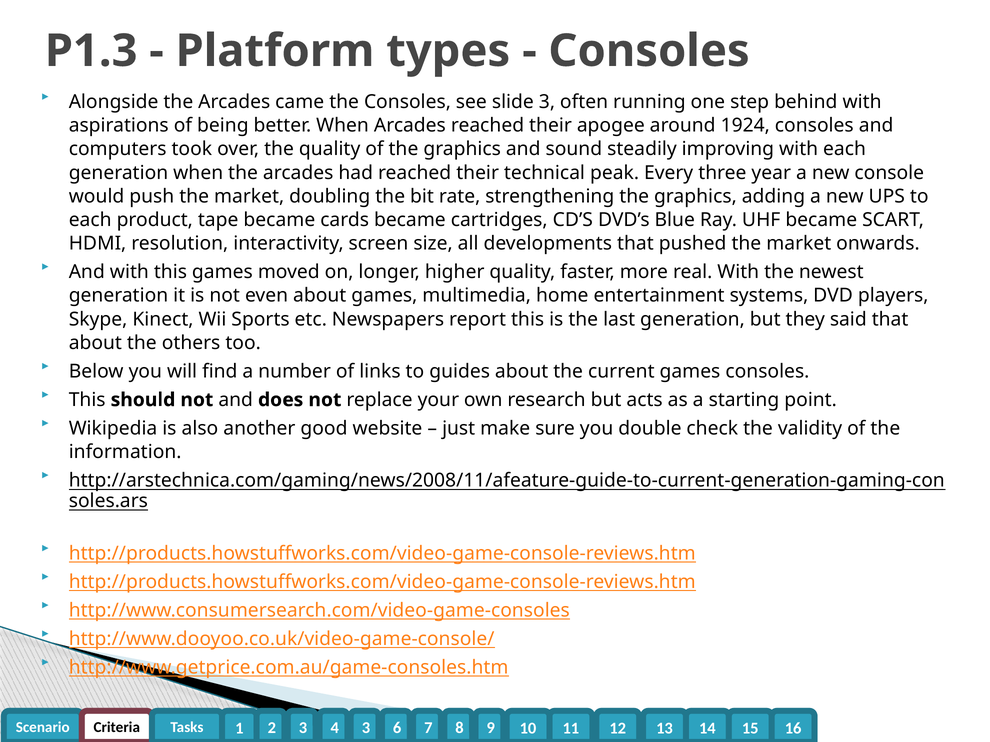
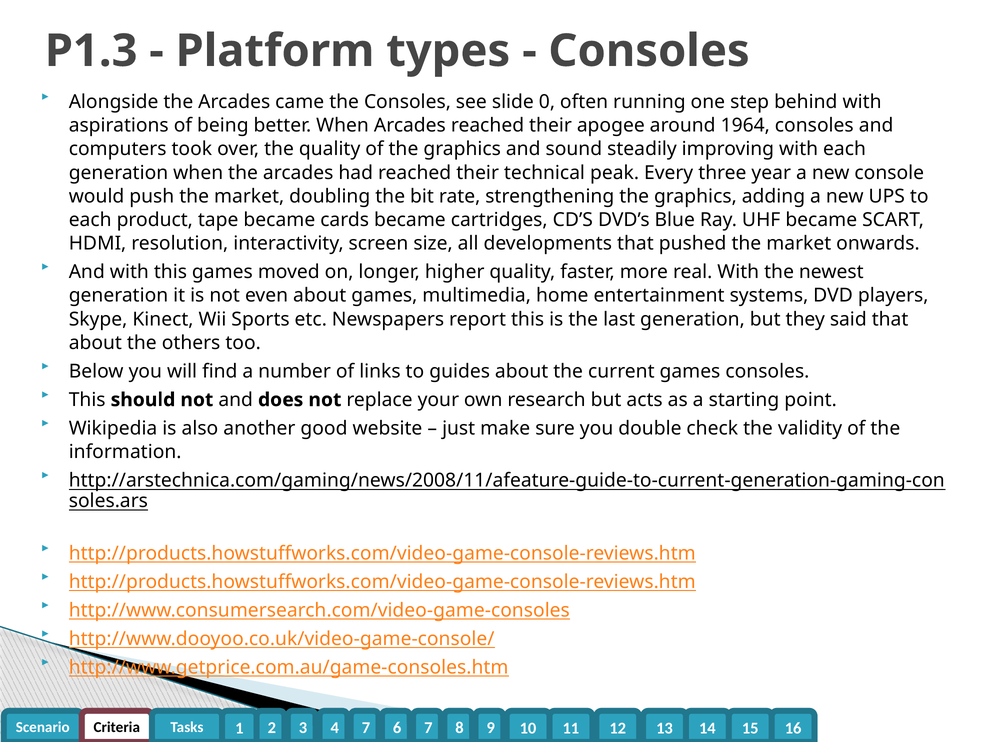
slide 3: 3 -> 0 (547, 102)
1924: 1924 -> 1964 (745, 126)
3: 3 -> 7 (366, 729)
